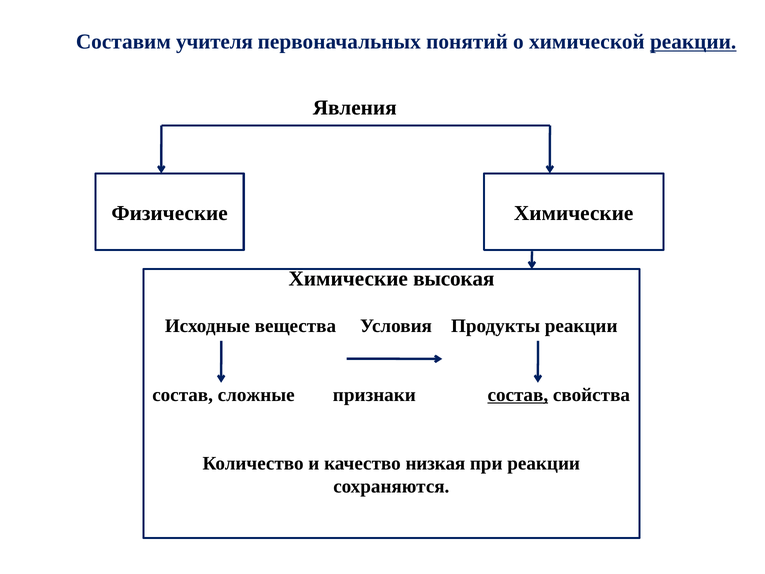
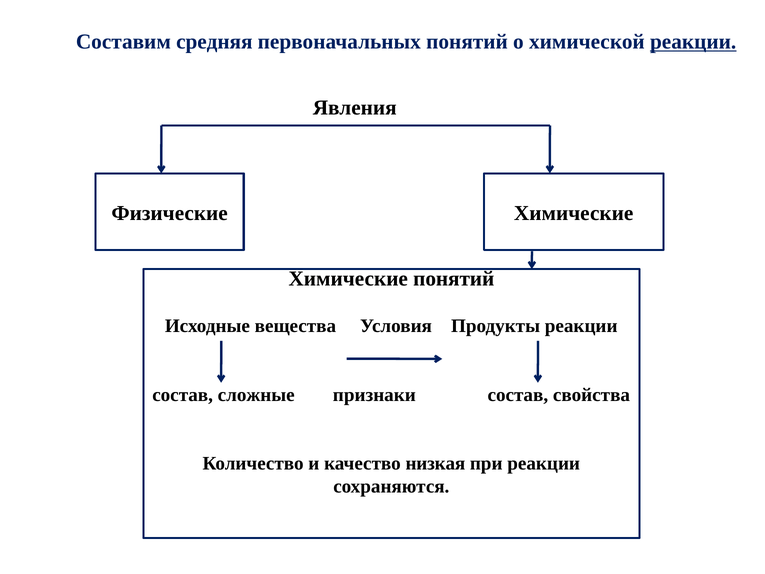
учителя: учителя -> средняя (214, 42)
Химические высокая: высокая -> понятий (454, 279)
состав underline: present -> none (518, 395)
